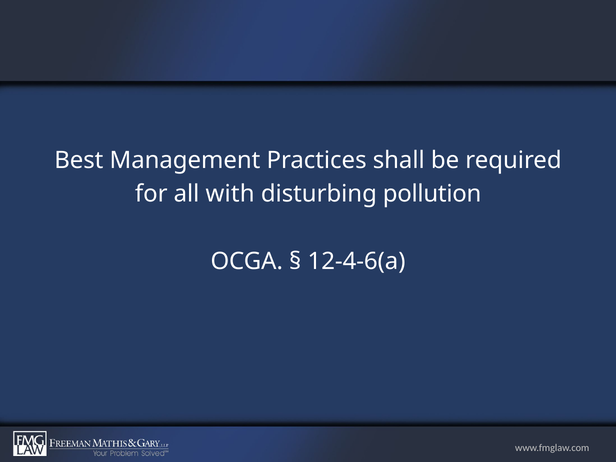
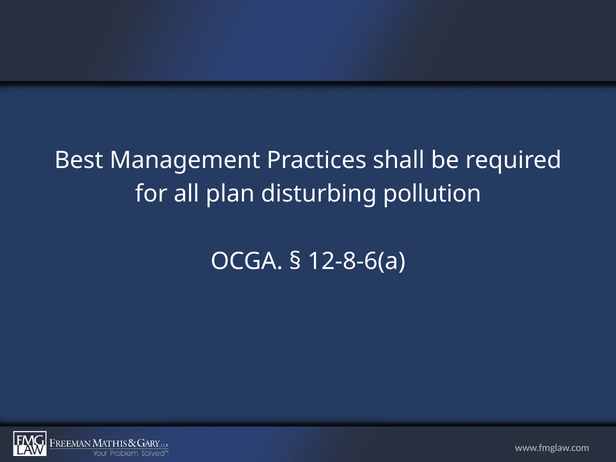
with: with -> plan (230, 194)
12-4-6(a: 12-4-6(a -> 12-8-6(a (357, 261)
